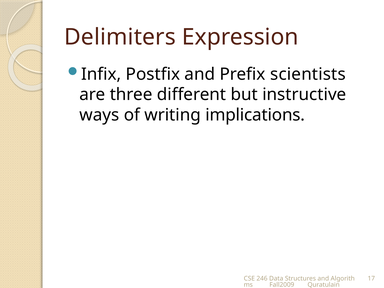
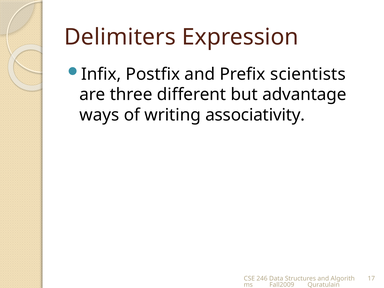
instructive: instructive -> advantage (304, 95)
implications: implications -> associativity (255, 115)
